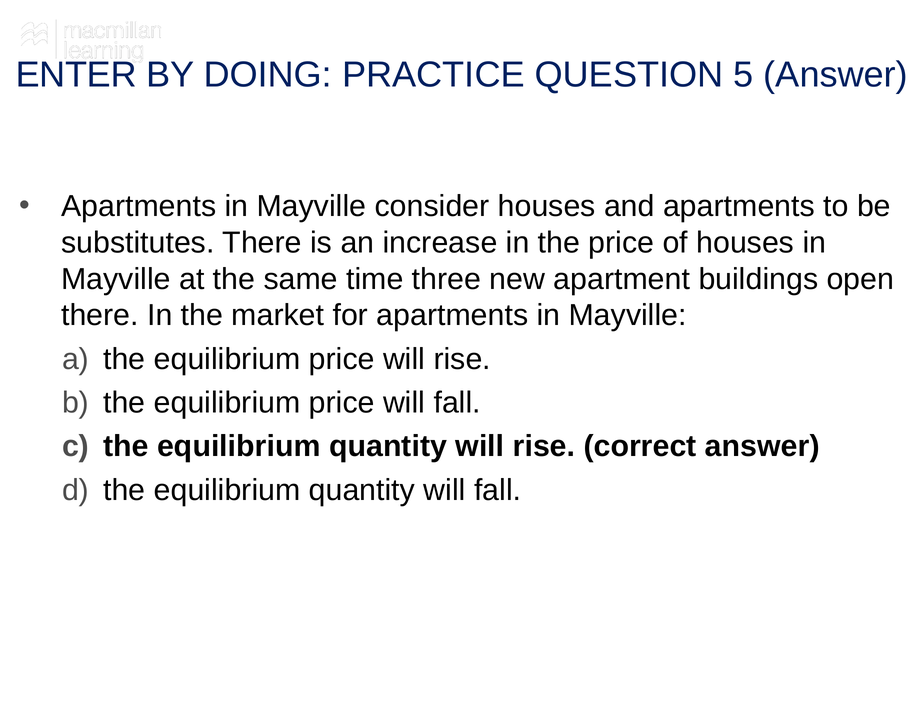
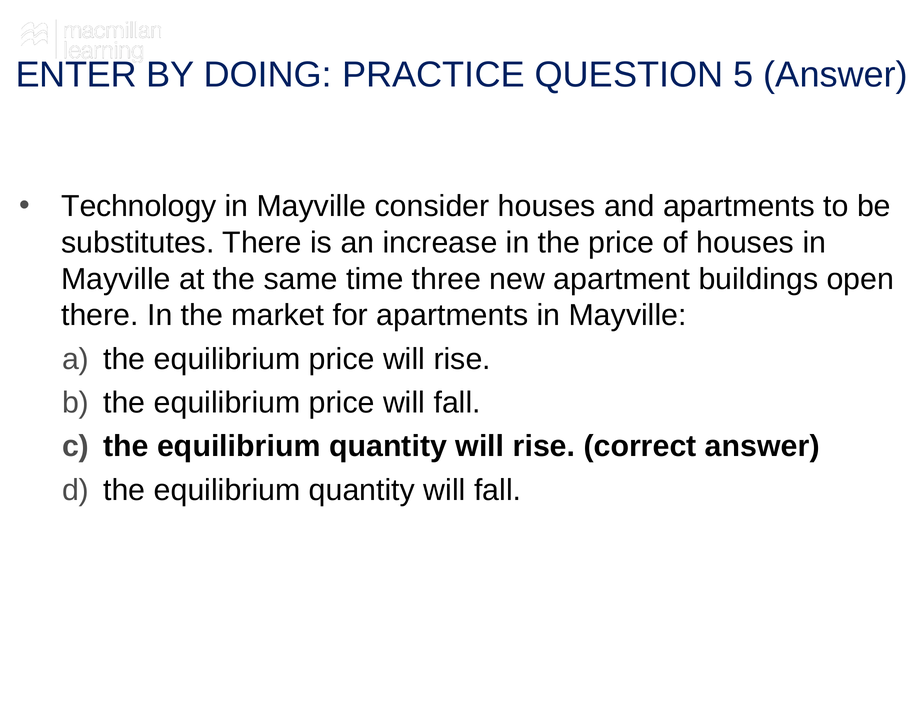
Apartments: Apartments -> Technology (139, 206)
